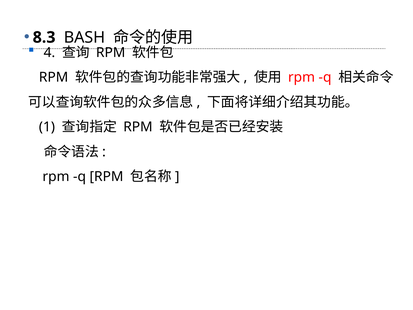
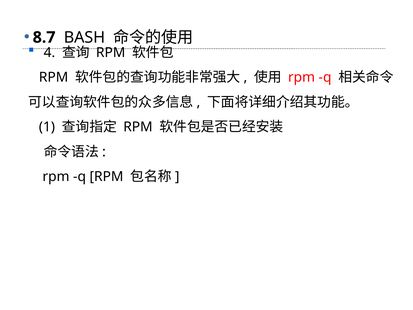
8.3: 8.3 -> 8.7 (44, 37)
